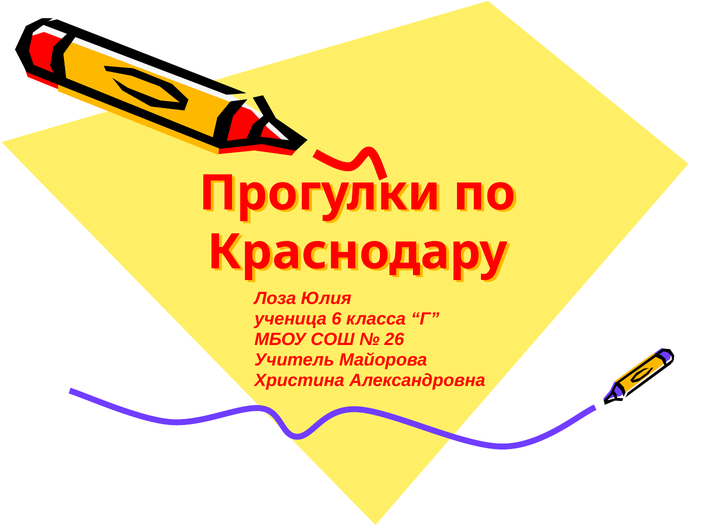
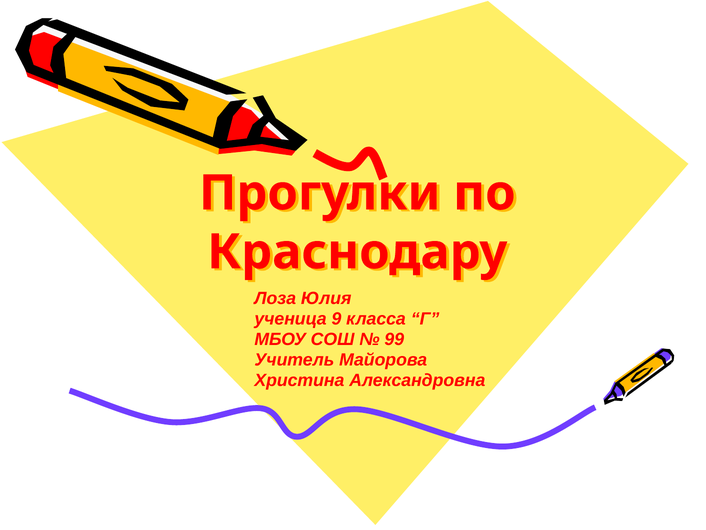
6: 6 -> 9 (336, 319)
26: 26 -> 99 (394, 339)
